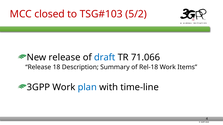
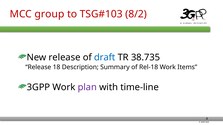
closed: closed -> group (49, 14)
5/2: 5/2 -> 8/2 (136, 14)
71.066: 71.066 -> 38.735 (146, 58)
plan colour: blue -> purple (87, 87)
